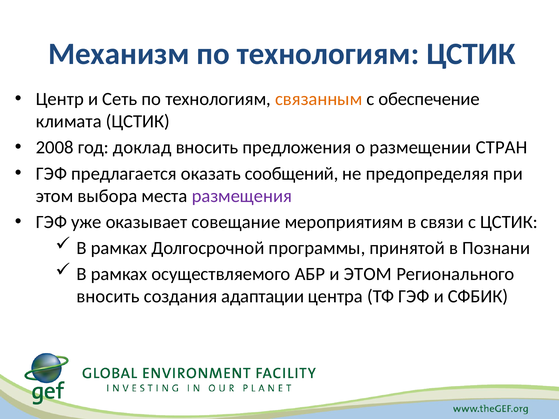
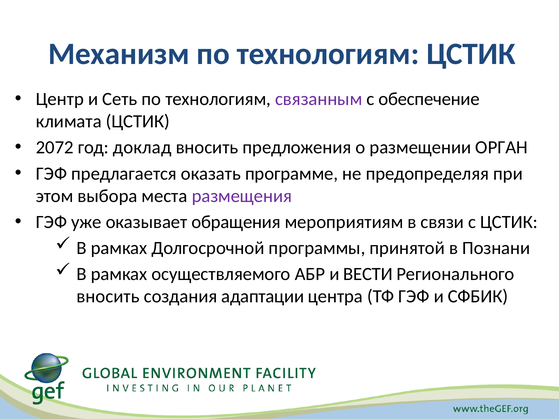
связанным colour: orange -> purple (319, 99)
2008: 2008 -> 2072 (55, 148)
СТРАН: СТРАН -> ОРГАН (502, 148)
сообщений: сообщений -> программе (292, 174)
совещание: совещание -> обращения (236, 222)
и ЭТОМ: ЭТОМ -> ВЕСТИ (368, 274)
